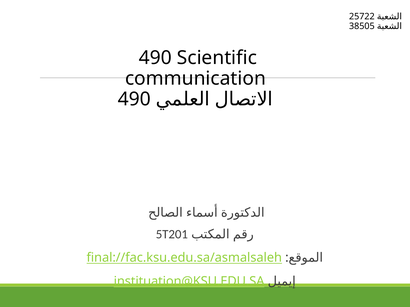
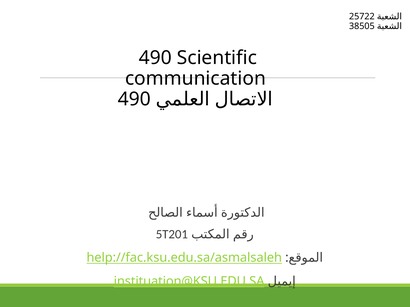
final://fac.ksu.edu.sa/asmalsaleh: final://fac.ksu.edu.sa/asmalsaleh -> help://fac.ksu.edu.sa/asmalsaleh (184, 258)
